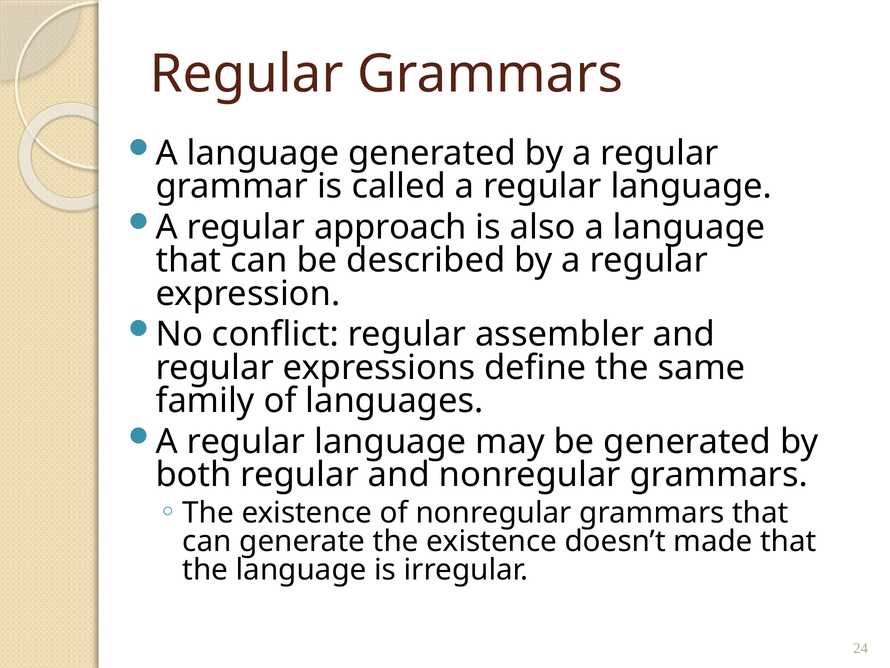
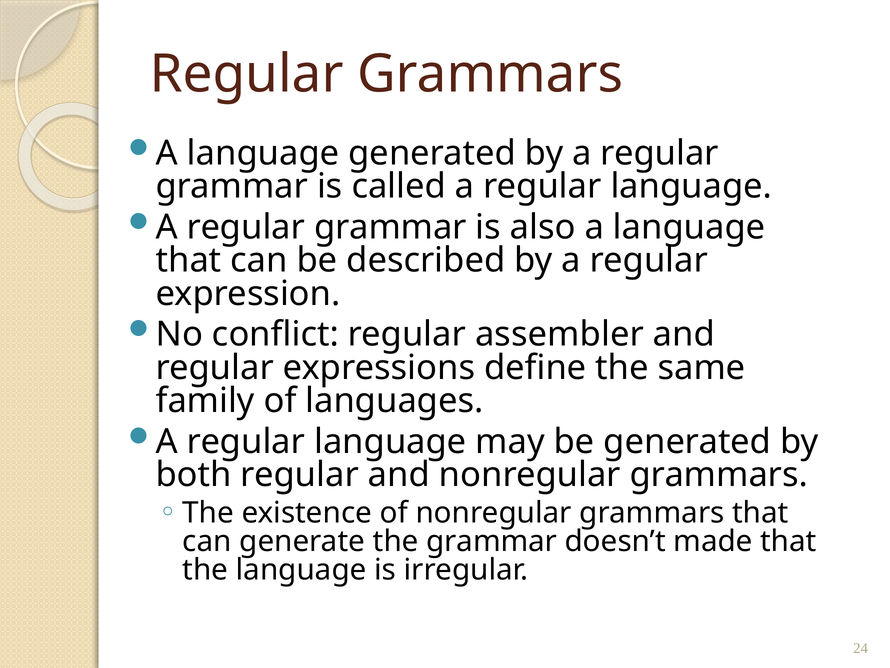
approach: approach -> grammar (390, 227)
generate the existence: existence -> grammar (492, 541)
